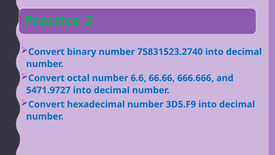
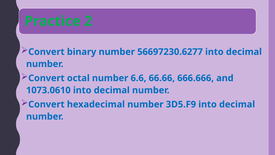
75831523.2740: 75831523.2740 -> 56697230.6277 (170, 52)
5471.9727: 5471.9727 -> 1073.0610 (48, 90)
